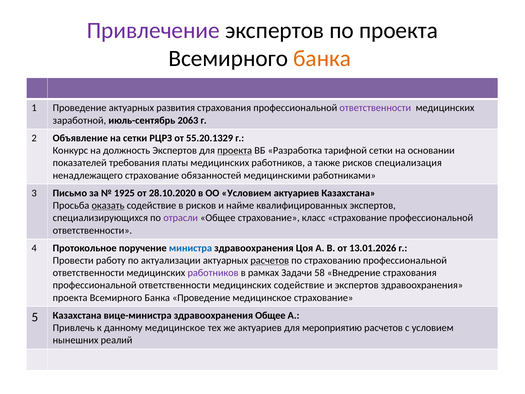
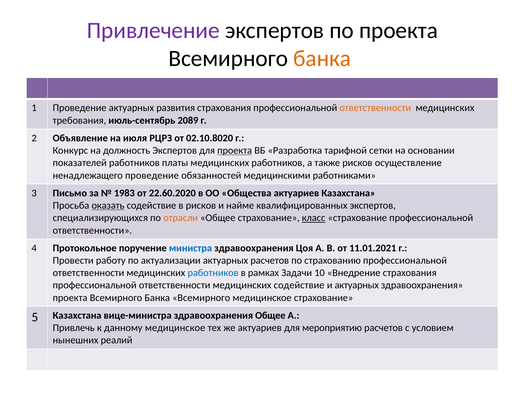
ответственности colour: purple -> orange (375, 108)
заработной: заработной -> требования (79, 120)
2063: 2063 -> 2089 (188, 120)
на сетки: сетки -> июля (135, 138)
55.20.1329: 55.20.1329 -> 02.10.8020 (210, 138)
показателей требования: требования -> работников (134, 163)
специализация: специализация -> осуществление (408, 163)
ненадлежащего страхование: страхование -> проведение (152, 175)
1925: 1925 -> 1983 (124, 193)
28.10.2020: 28.10.2020 -> 22.60.2020 (172, 193)
ОО Условием: Условием -> Общества (247, 193)
отрасли colour: purple -> orange (181, 218)
класс underline: none -> present (314, 218)
13.01.2026: 13.01.2026 -> 11.01.2021 (373, 248)
расчетов underline: present -> none (270, 260)
работников colour: purple -> blue (213, 273)
58: 58 -> 10 (320, 273)
и экспертов: экспертов -> актуарных (357, 285)
Банка Проведение: Проведение -> Всемирного (201, 298)
